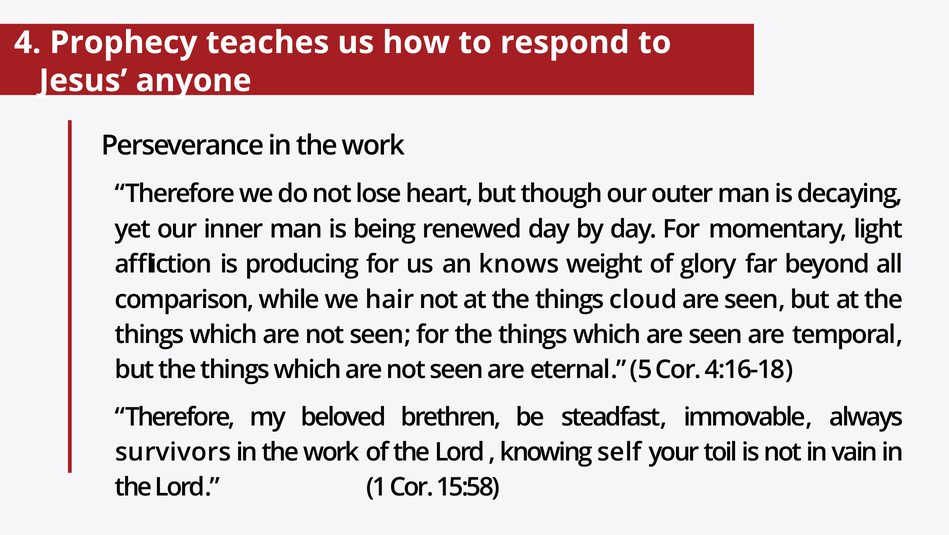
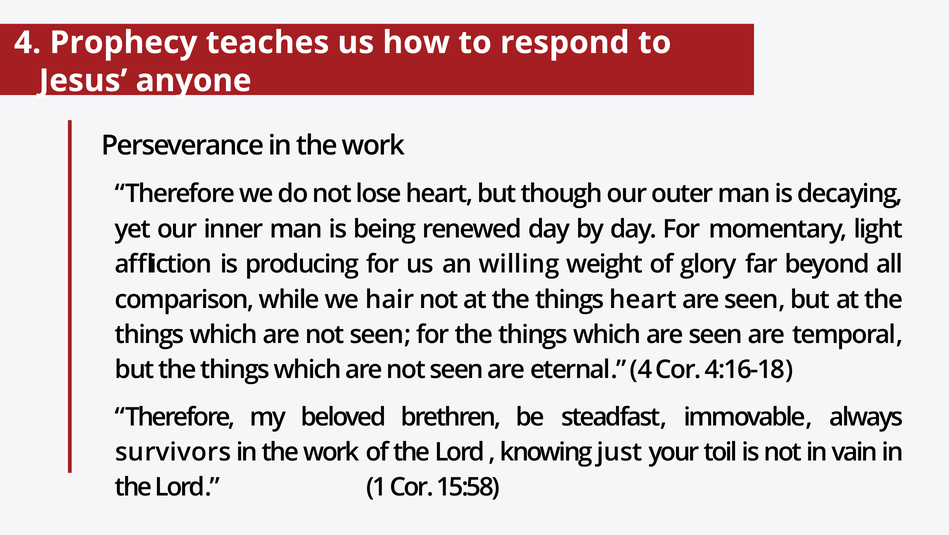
knows: knows -> willing (519, 264)
things cloud: cloud -> heart (643, 300)
eternal 5: 5 -> 4 (641, 370)
self: self -> just (620, 452)
